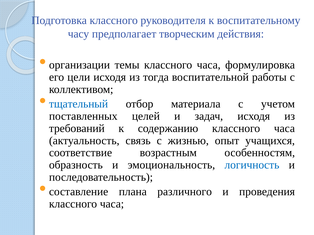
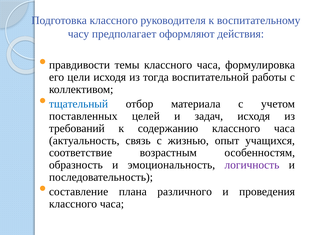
творческим: творческим -> оформляют (187, 34)
организации: организации -> правдивости (80, 65)
логичность colour: blue -> purple (252, 165)
